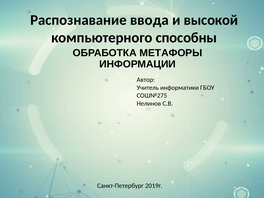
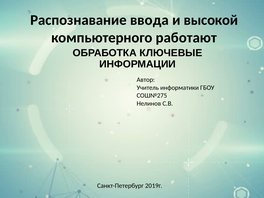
способны: способны -> работают (186, 38)
МЕТАФОРЫ: МЕТАФОРЫ -> КЛЮЧЕВЫЕ (171, 53)
